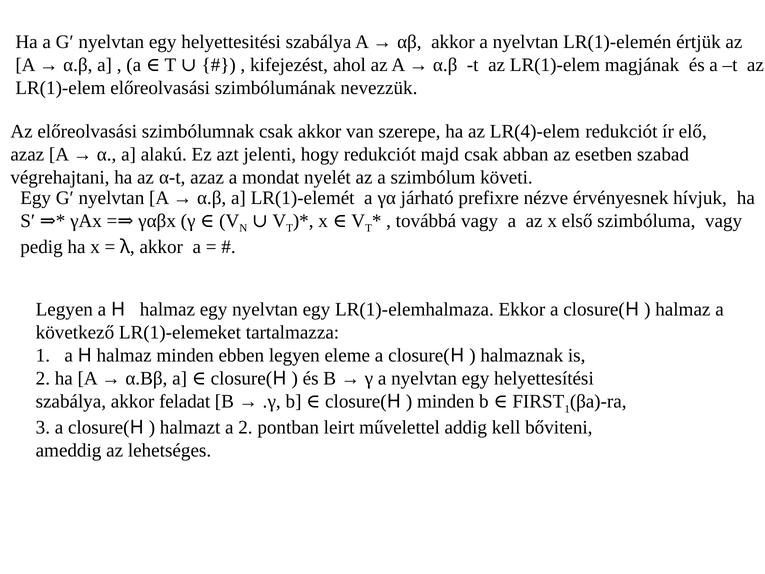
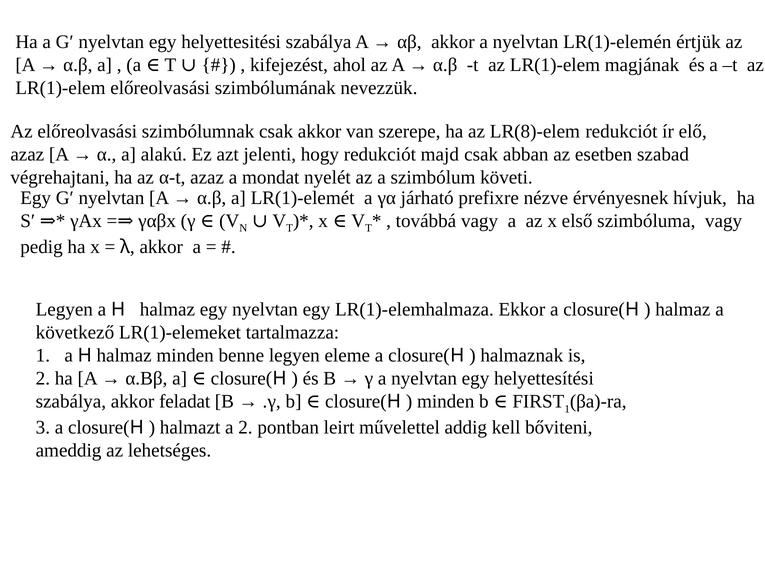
LR(4)-elem: LR(4)-elem -> LR(8)-elem (535, 131)
ebben: ebben -> benne (241, 355)
